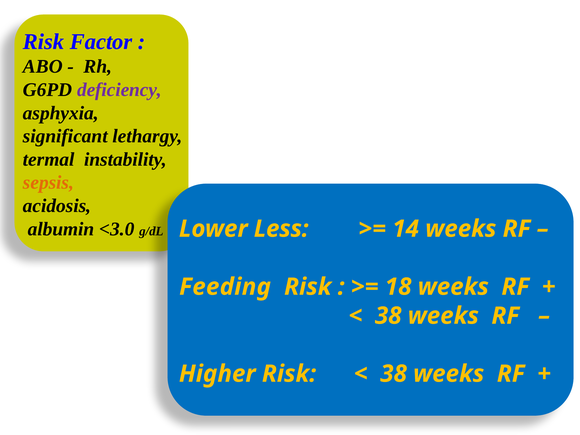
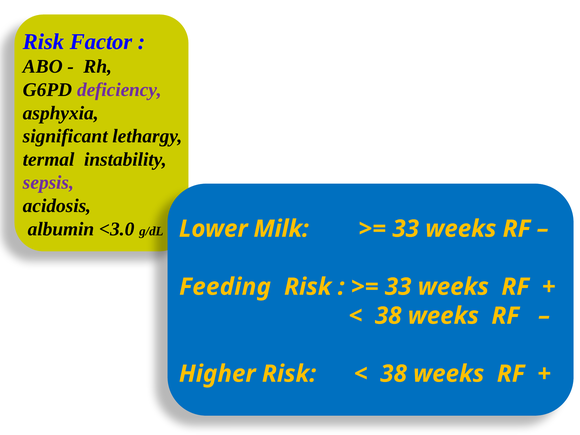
sepsis colour: orange -> purple (48, 183)
Less: Less -> Milk (281, 229)
14: 14 -> 33 (406, 229)
18: 18 -> 33 (398, 287)
